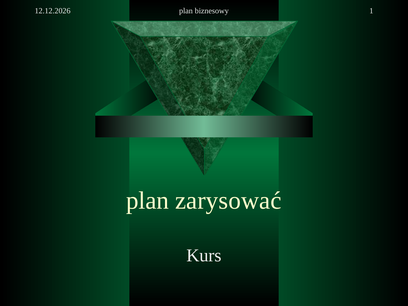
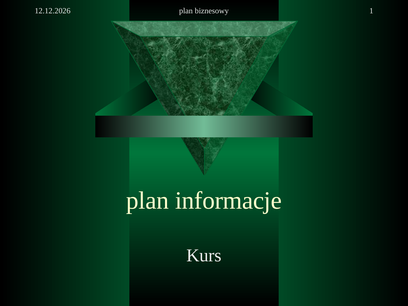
zarysować: zarysować -> informacje (228, 201)
